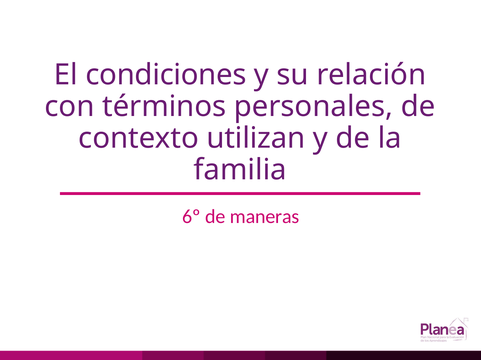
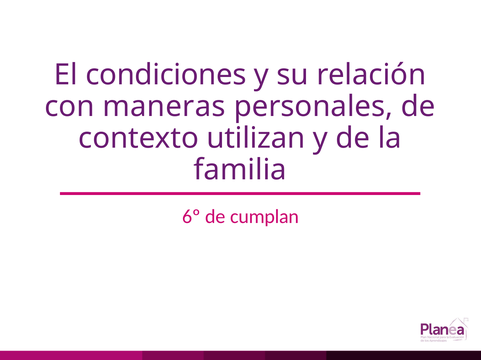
términos: términos -> maneras (164, 107)
maneras: maneras -> cumplan (265, 217)
